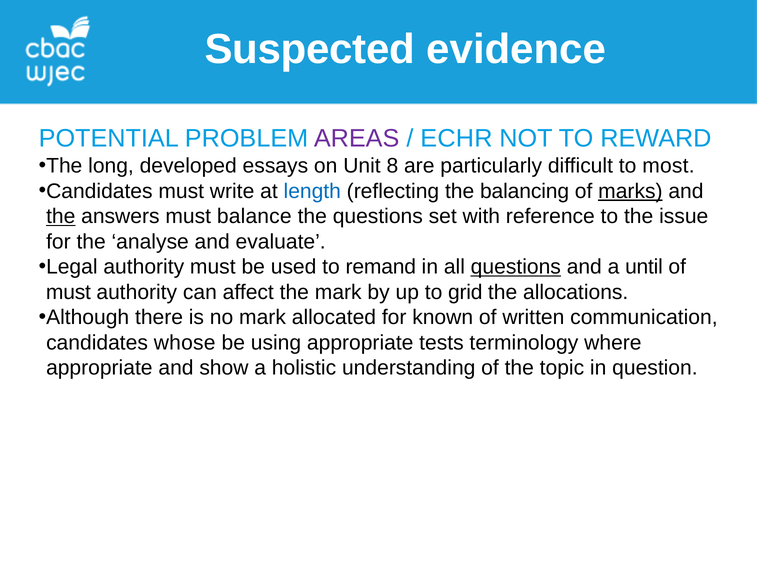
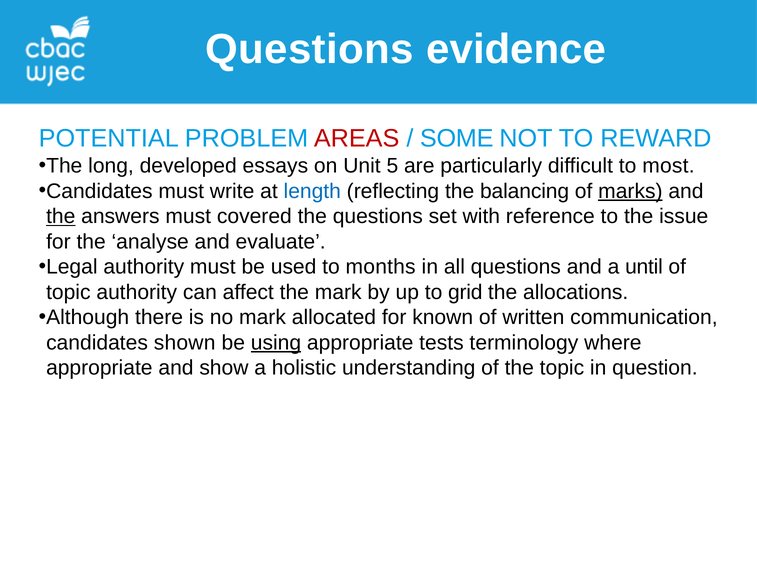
Suspected: Suspected -> Questions (309, 49)
AREAS colour: purple -> red (357, 138)
ECHR: ECHR -> SOME (457, 138)
8: 8 -> 5 (392, 166)
balance: balance -> covered (254, 216)
remand: remand -> months (381, 267)
questions underline: present -> none (516, 267)
must: must -> topic (68, 292)
whose: whose -> shown (185, 342)
using underline: none -> present (276, 342)
